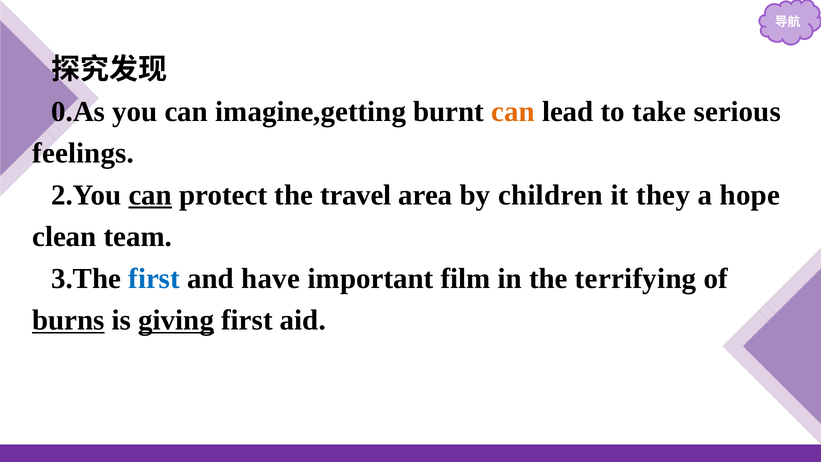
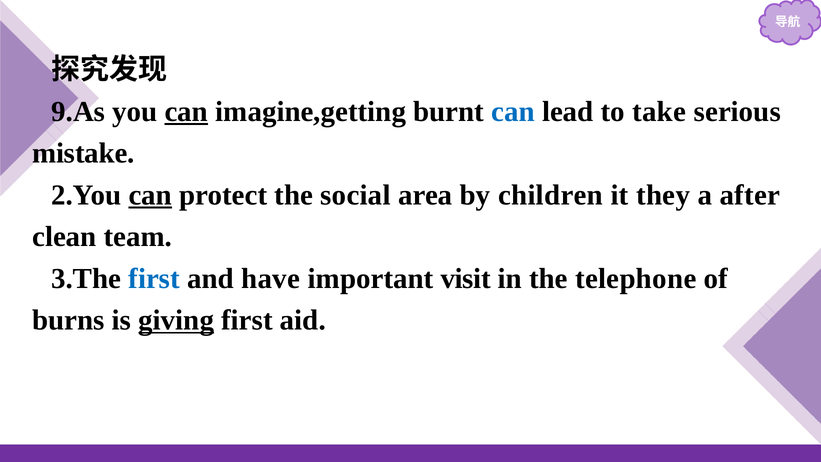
0.As: 0.As -> 9.As (78, 112)
can underline: none -> present (186, 112)
can colour: orange -> blue (513, 112)
feelings: feelings -> mistake (83, 153)
travel: travel -> social (356, 195)
hope: hope -> after (750, 195)
film: film -> visit (466, 278)
terrifying: terrifying -> telephone (636, 278)
burns underline: present -> none (68, 320)
